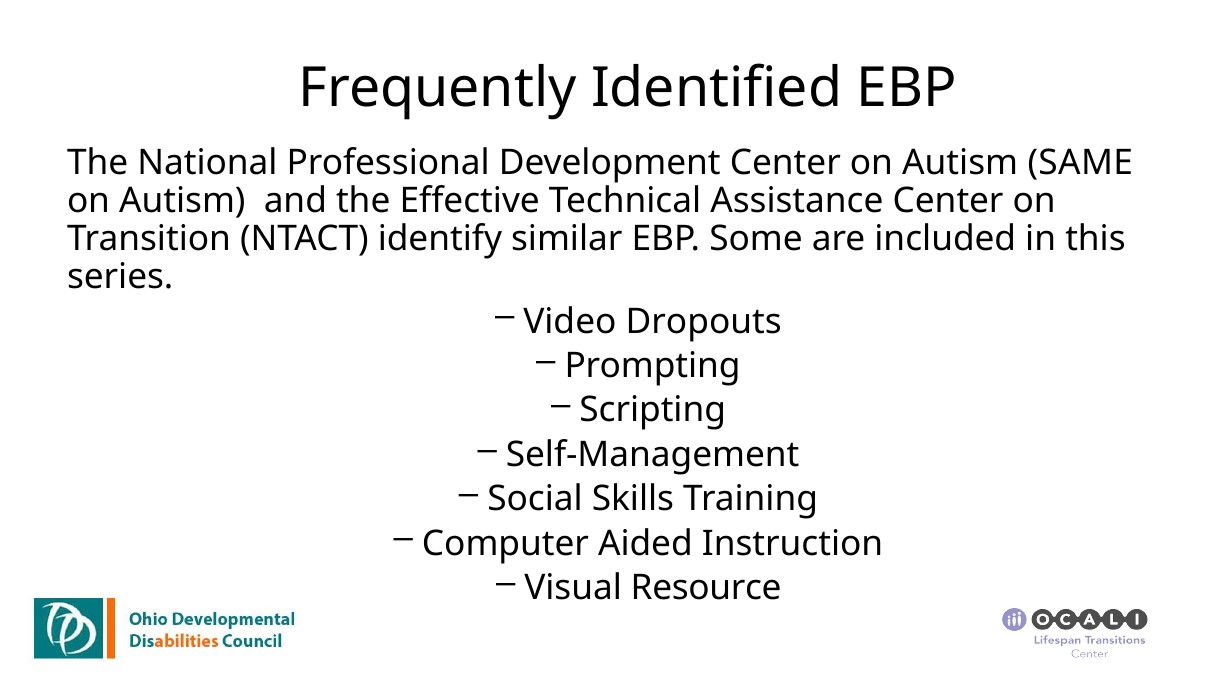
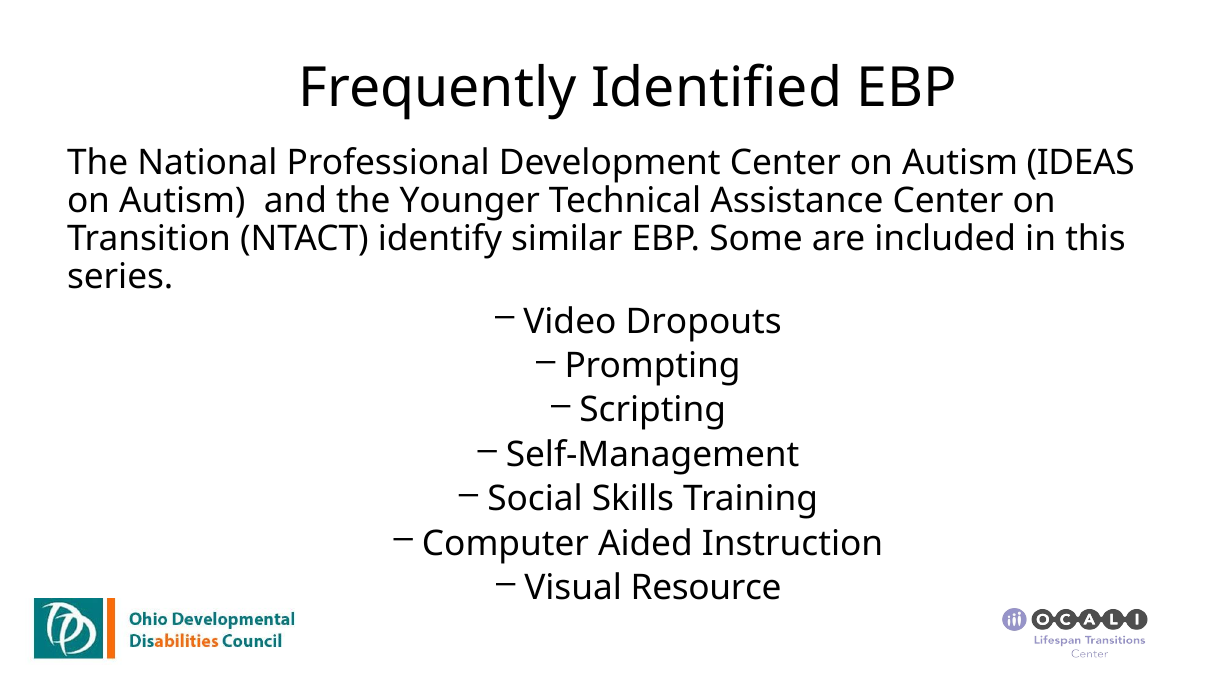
SAME: SAME -> IDEAS (1081, 163)
Effective: Effective -> Younger (470, 201)
